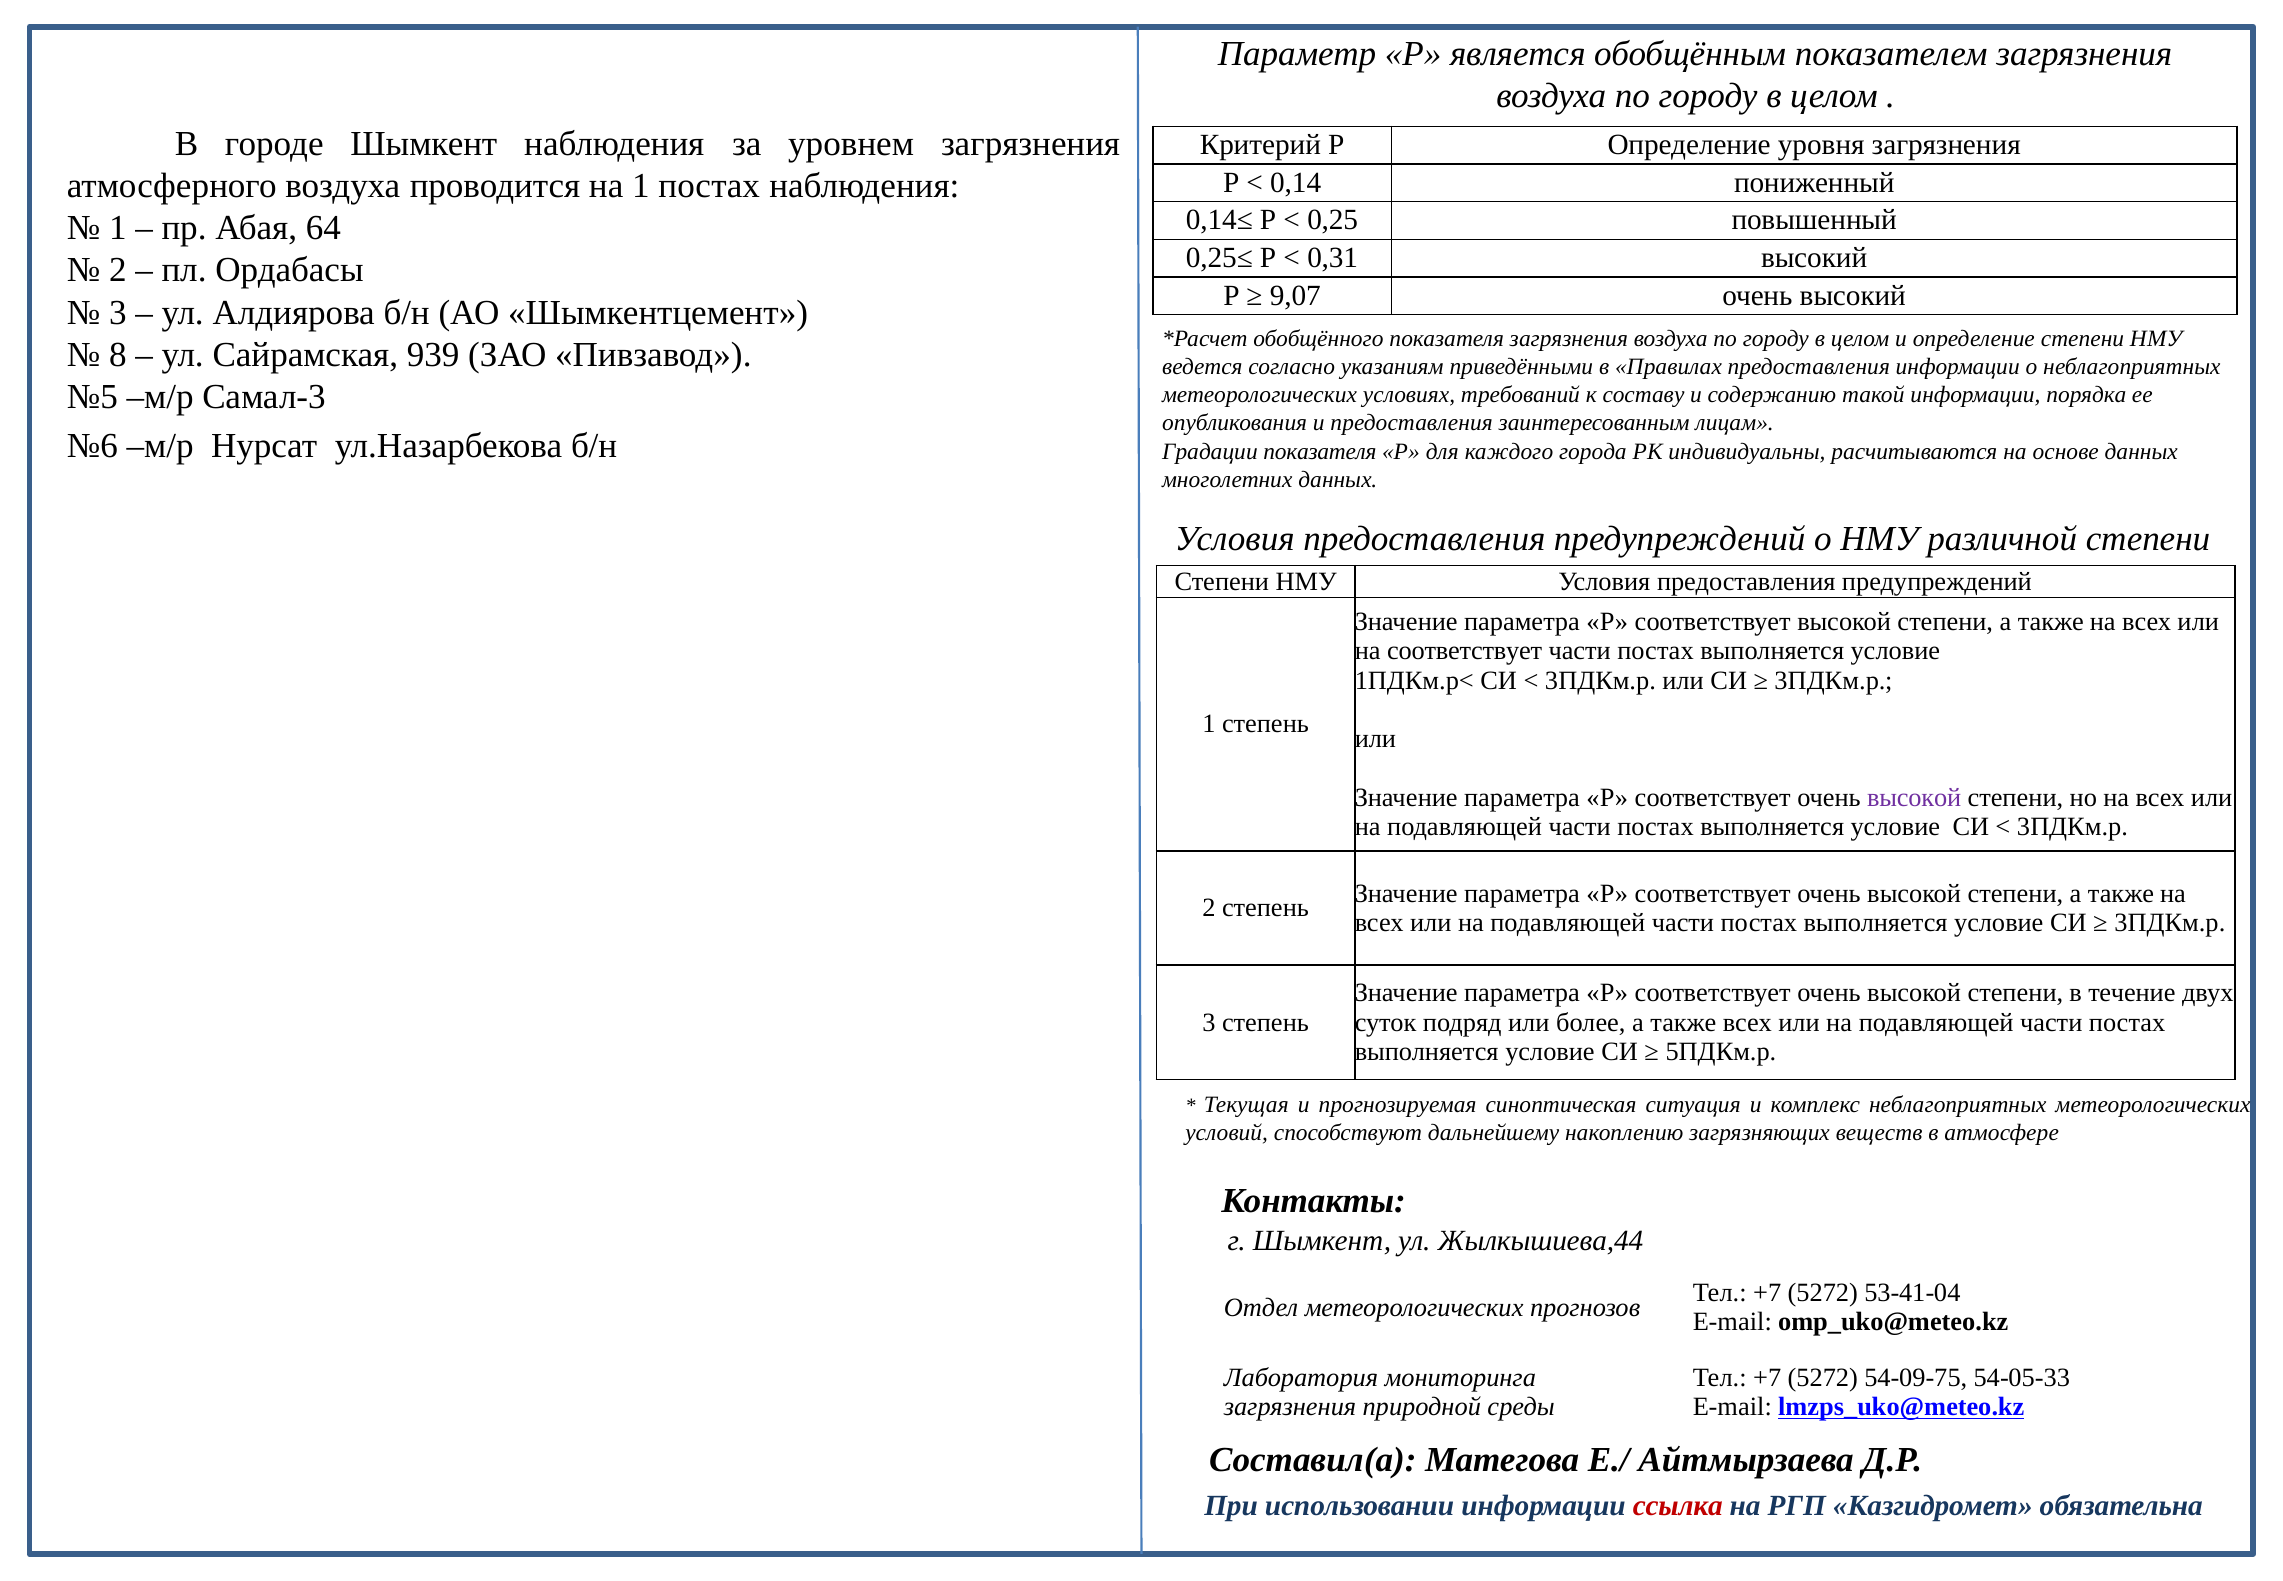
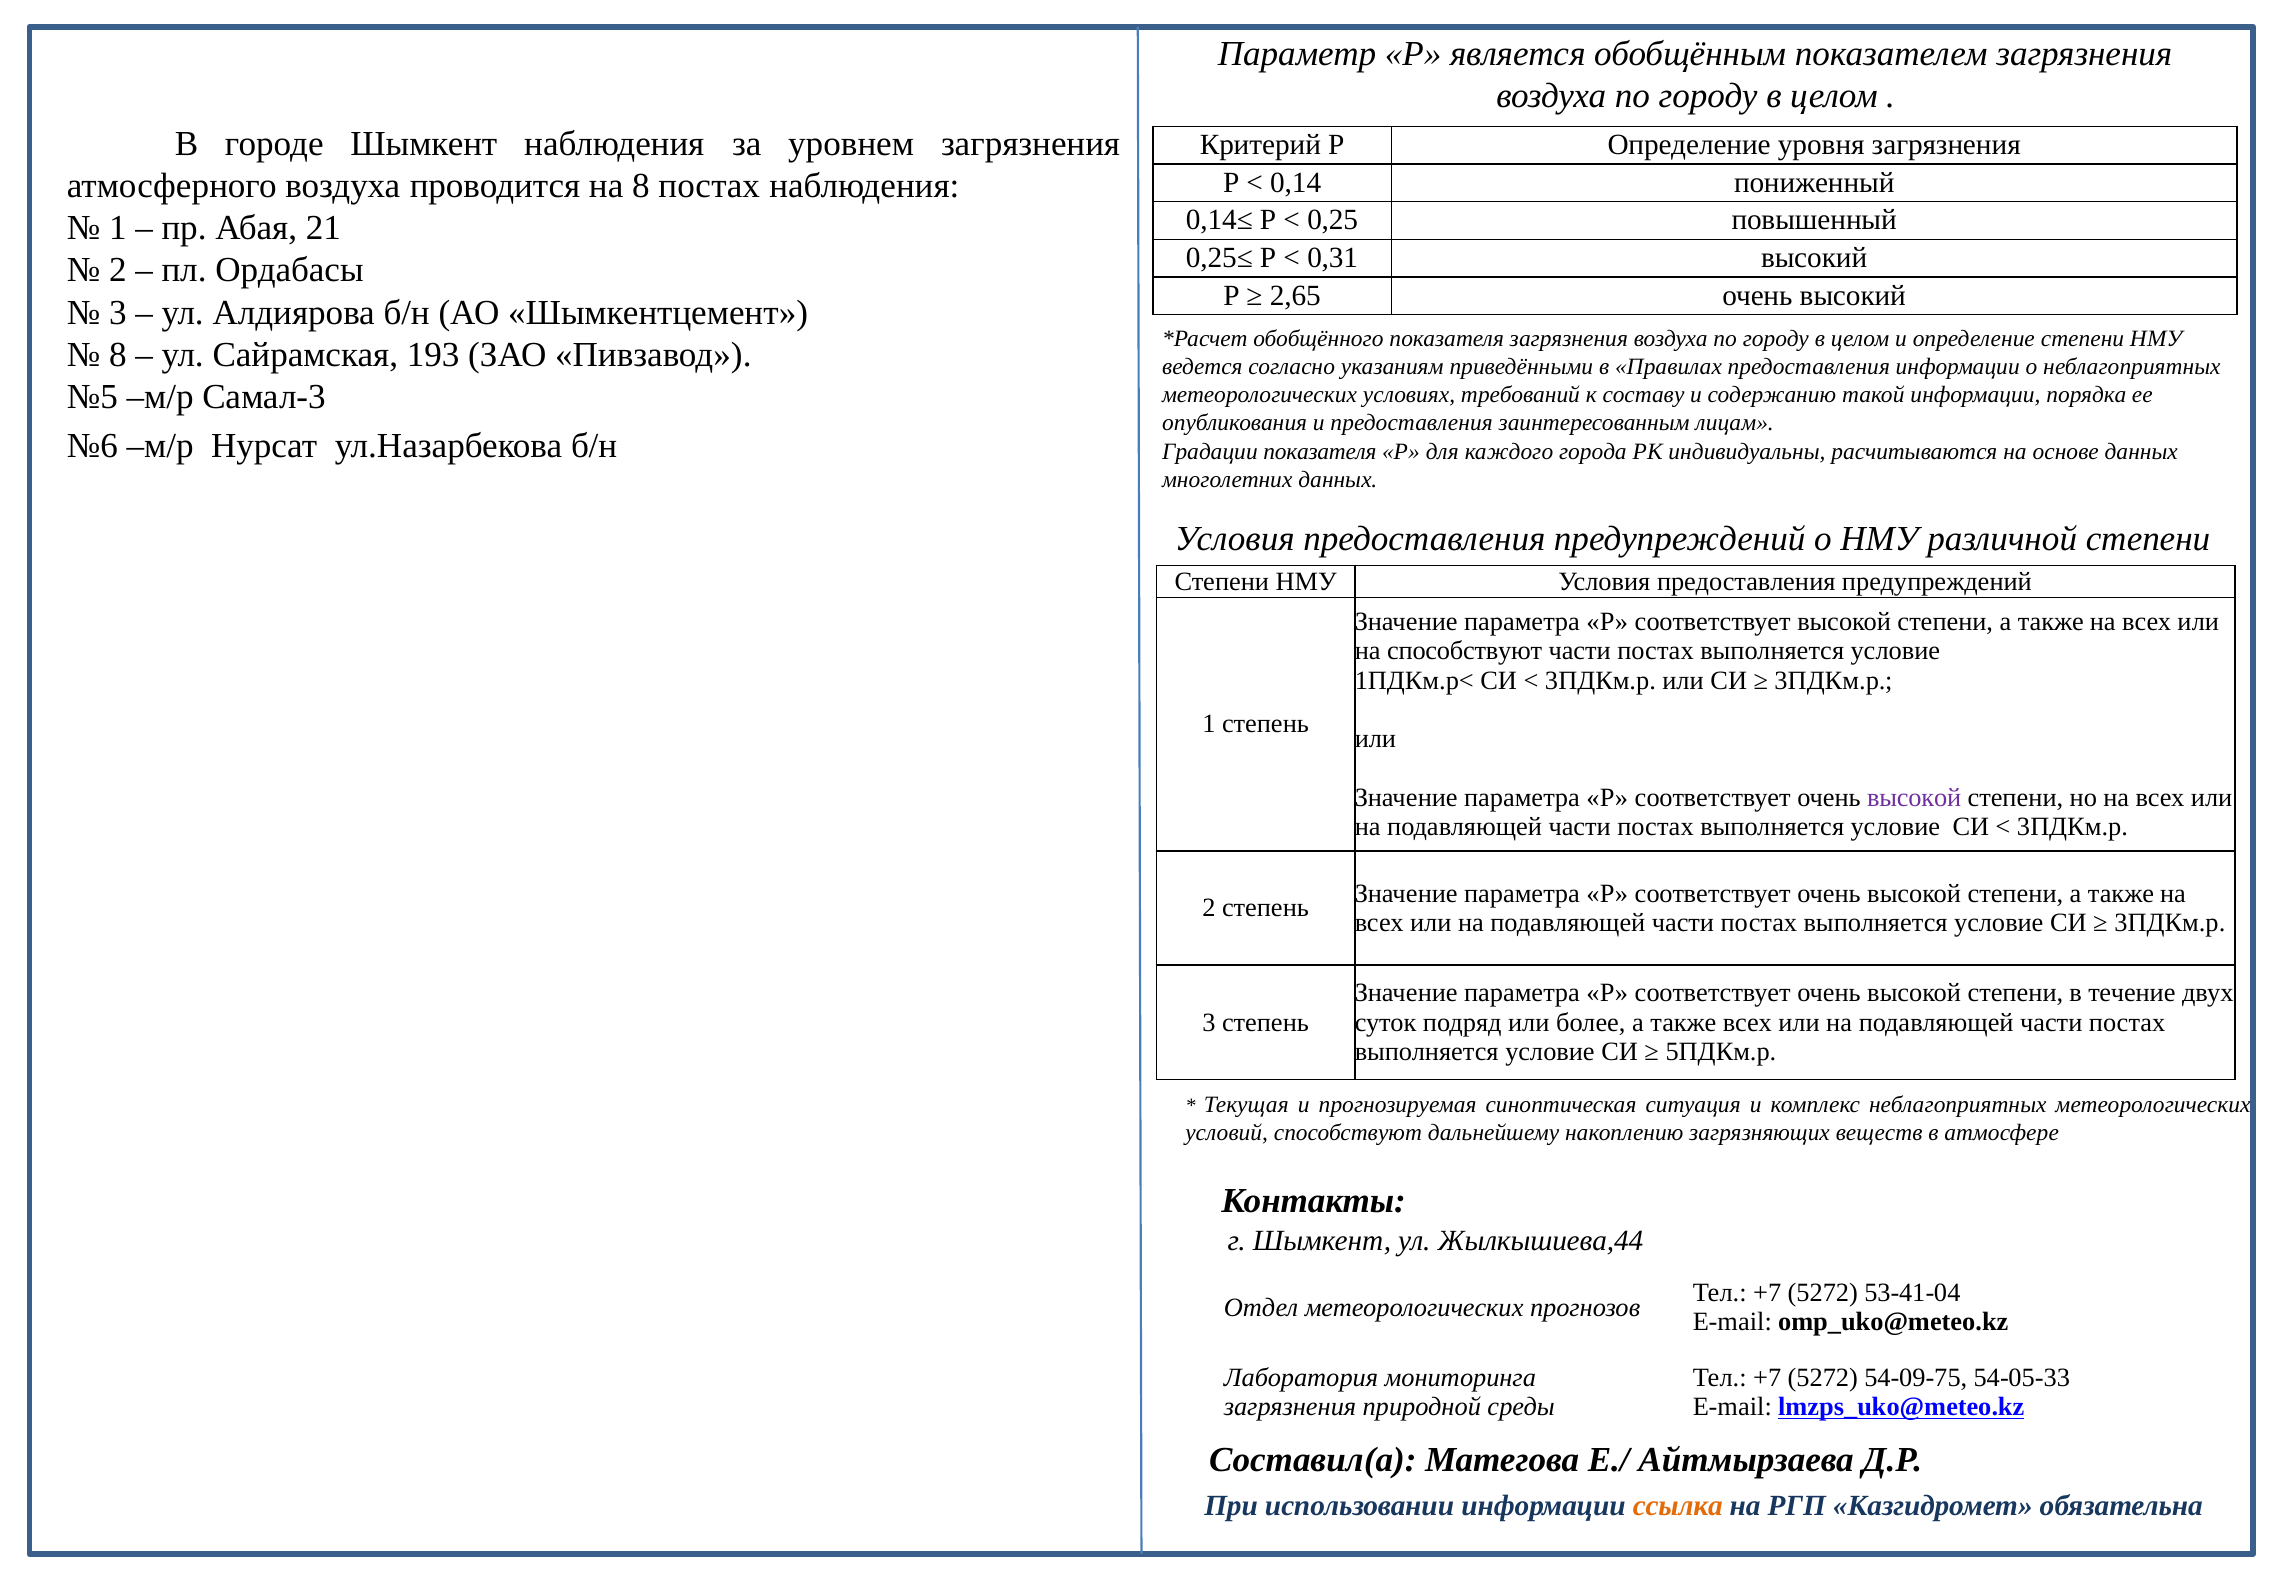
на 1: 1 -> 8 (641, 186)
64: 64 -> 21 (323, 228)
9,07: 9,07 -> 2,65 (1295, 296)
939: 939 -> 193 (433, 354)
на соответствует: соответствует -> способствуют (1465, 651)
ссылка colour: red -> orange (1678, 1505)
